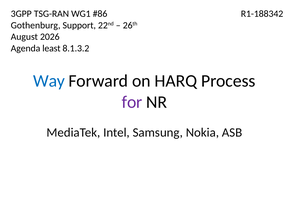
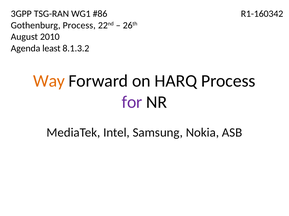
R1-188342: R1-188342 -> R1-160342 (262, 14)
Gothenburg Support: Support -> Process (79, 25)
2026: 2026 -> 2010 (50, 37)
Way colour: blue -> orange (49, 81)
